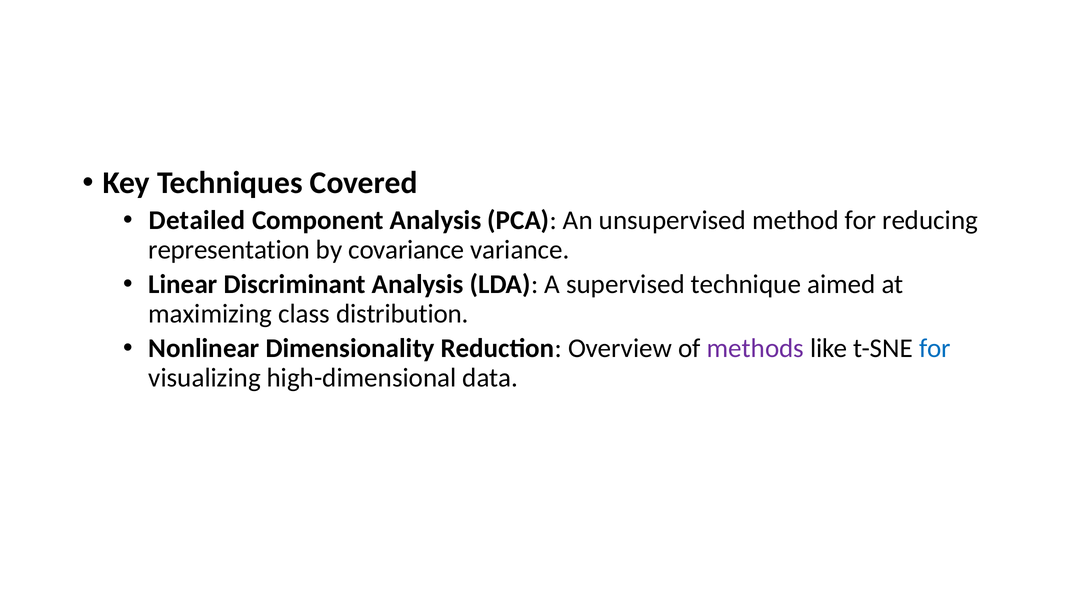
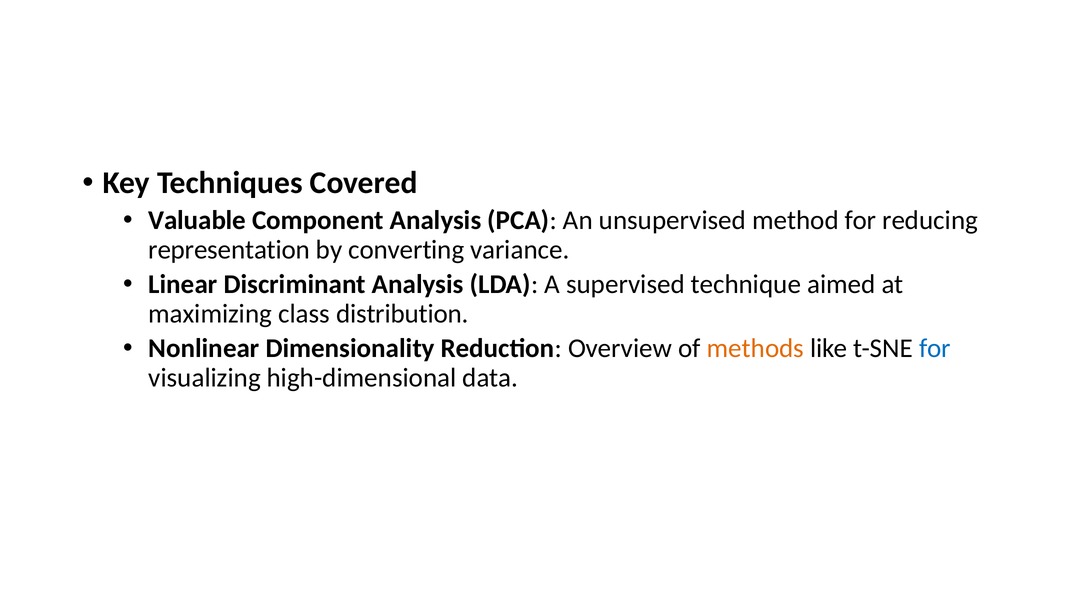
Detailed: Detailed -> Valuable (197, 220)
covariance: covariance -> converting (406, 249)
methods colour: purple -> orange (755, 348)
